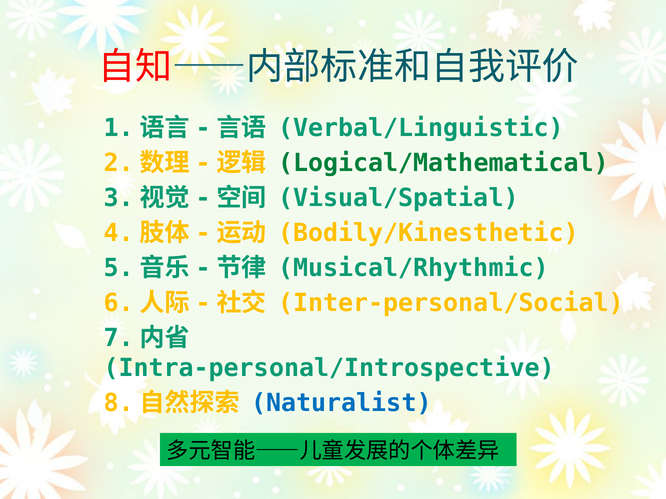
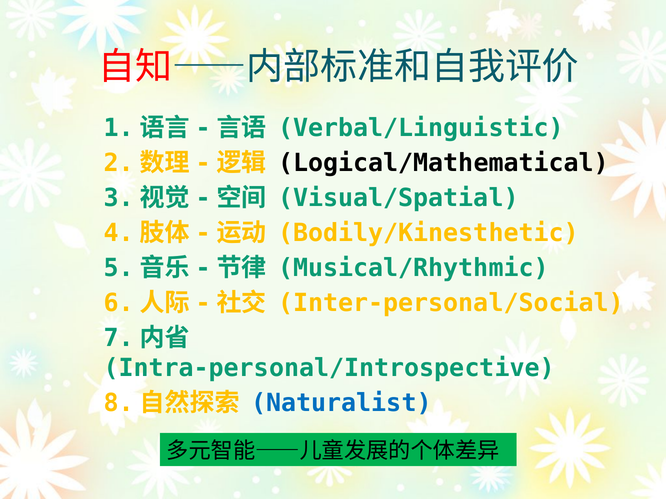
Logical/Mathematical colour: green -> black (443, 163)
